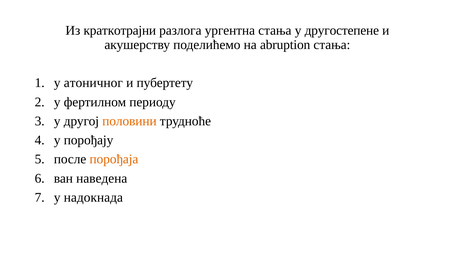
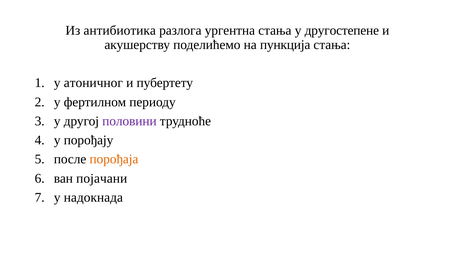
краткотрајни: краткотрајни -> антибиотика (120, 30)
abruption: abruption -> пункција (285, 45)
половини colour: orange -> purple (129, 121)
наведена: наведена -> појачани (102, 178)
